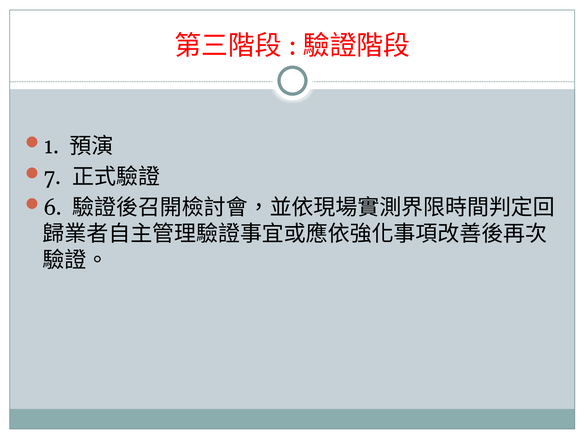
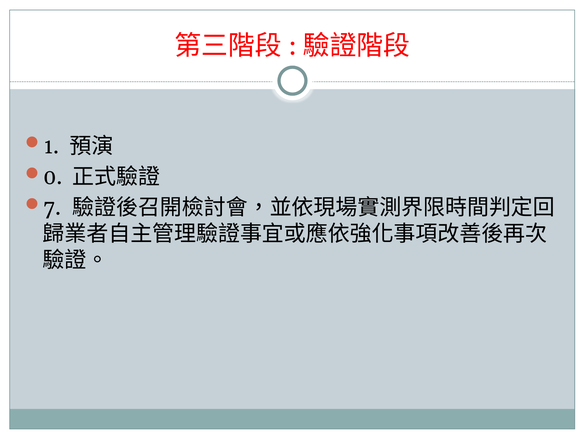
7: 7 -> 0 (53, 177)
6: 6 -> 7 (53, 208)
